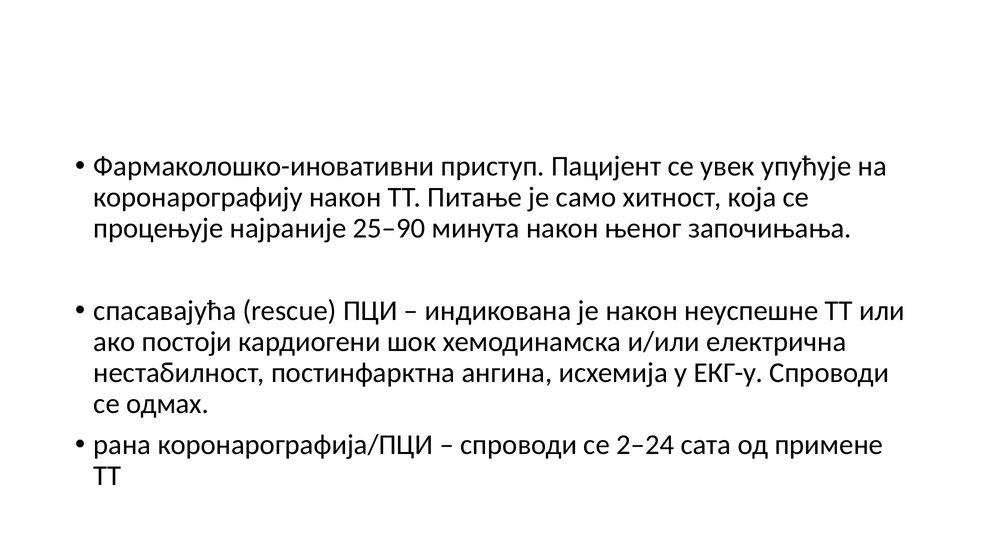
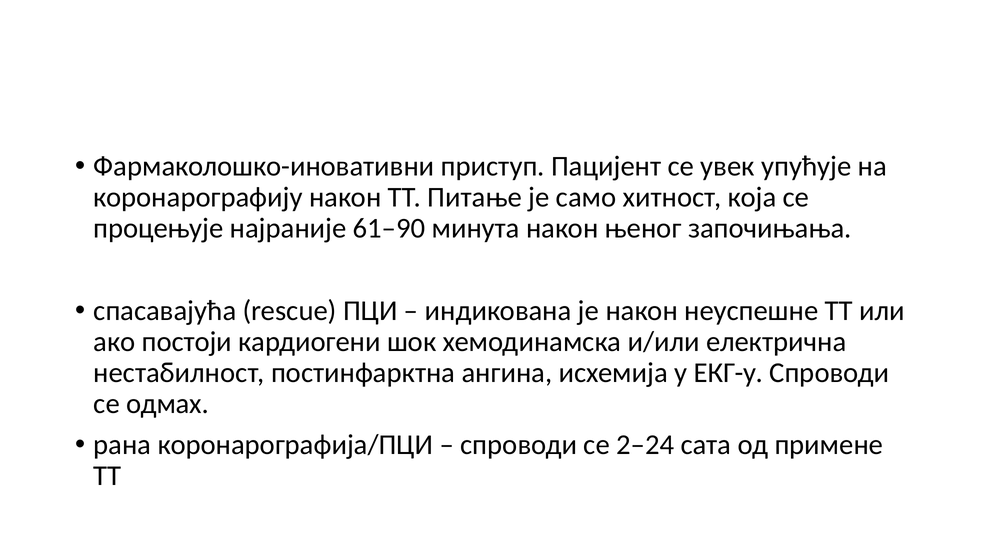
25–90: 25–90 -> 61–90 (389, 228)
